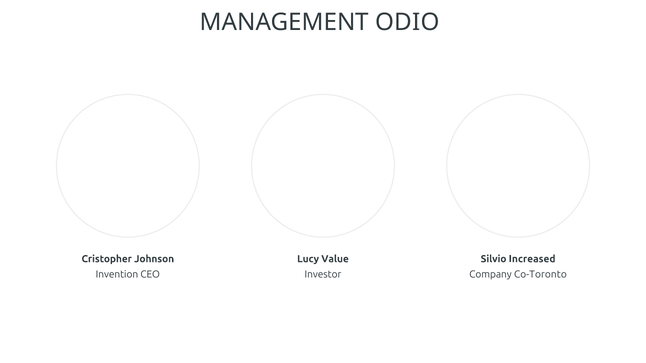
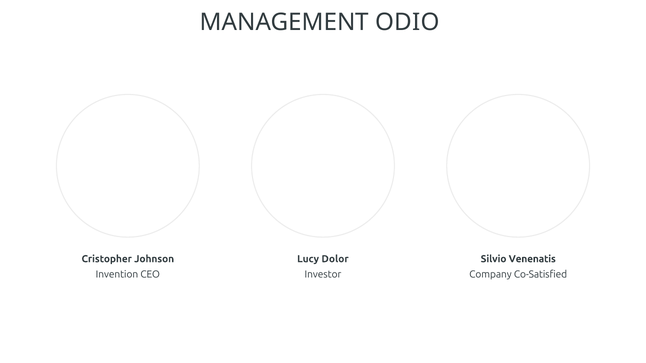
Value: Value -> Dolor (335, 259)
Increased: Increased -> Venenatis (532, 259)
Co-Toronto: Co-Toronto -> Co-Satisfied (541, 275)
